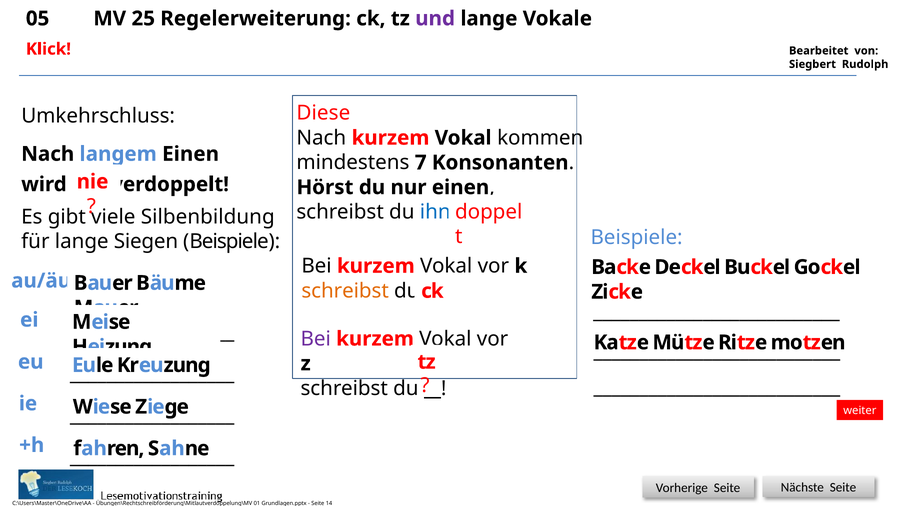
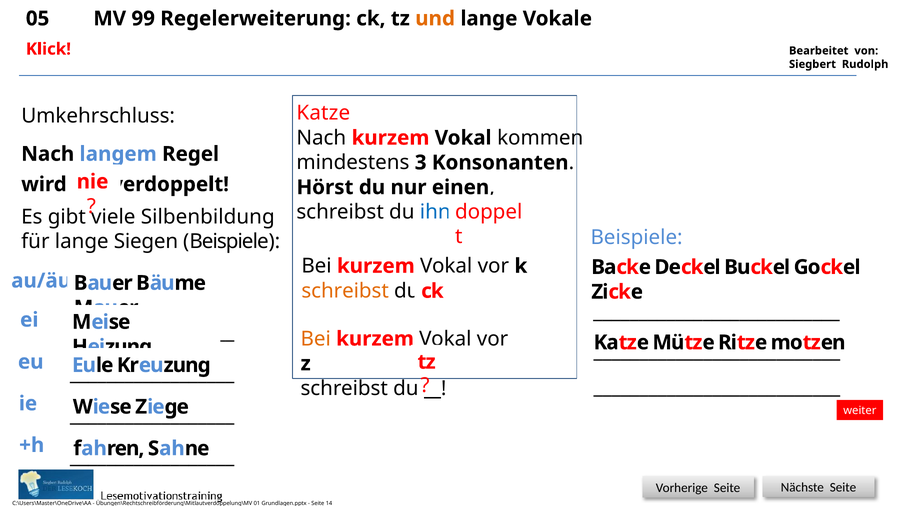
25: 25 -> 99 (143, 19)
und colour: purple -> orange (435, 19)
Diese: Diese -> Katze (323, 113)
Einen: Einen -> Regel (191, 154)
mindestens 7: 7 -> 3 (421, 163)
Bei colour: purple -> orange (316, 339)
